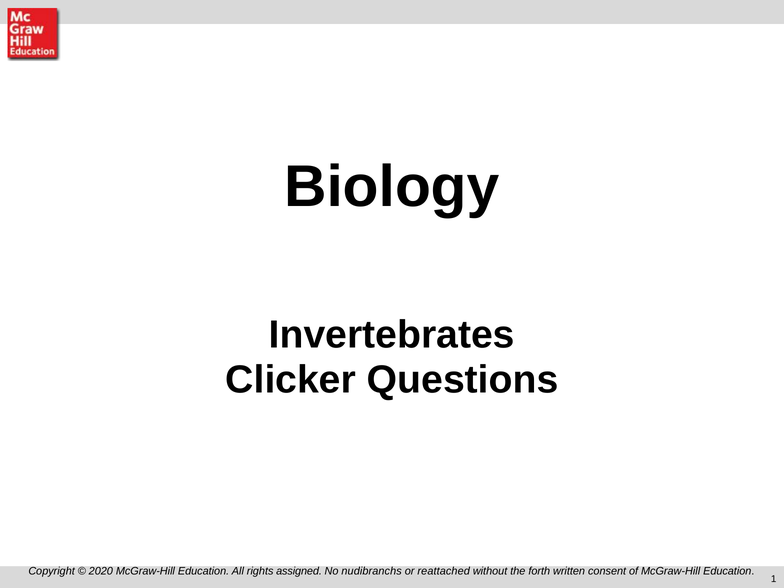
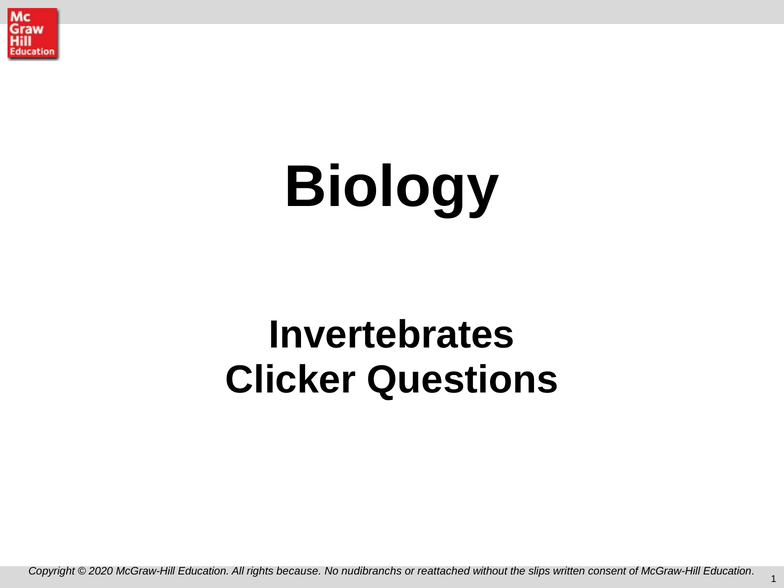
assigned: assigned -> because (299, 571)
forth: forth -> slips (539, 571)
